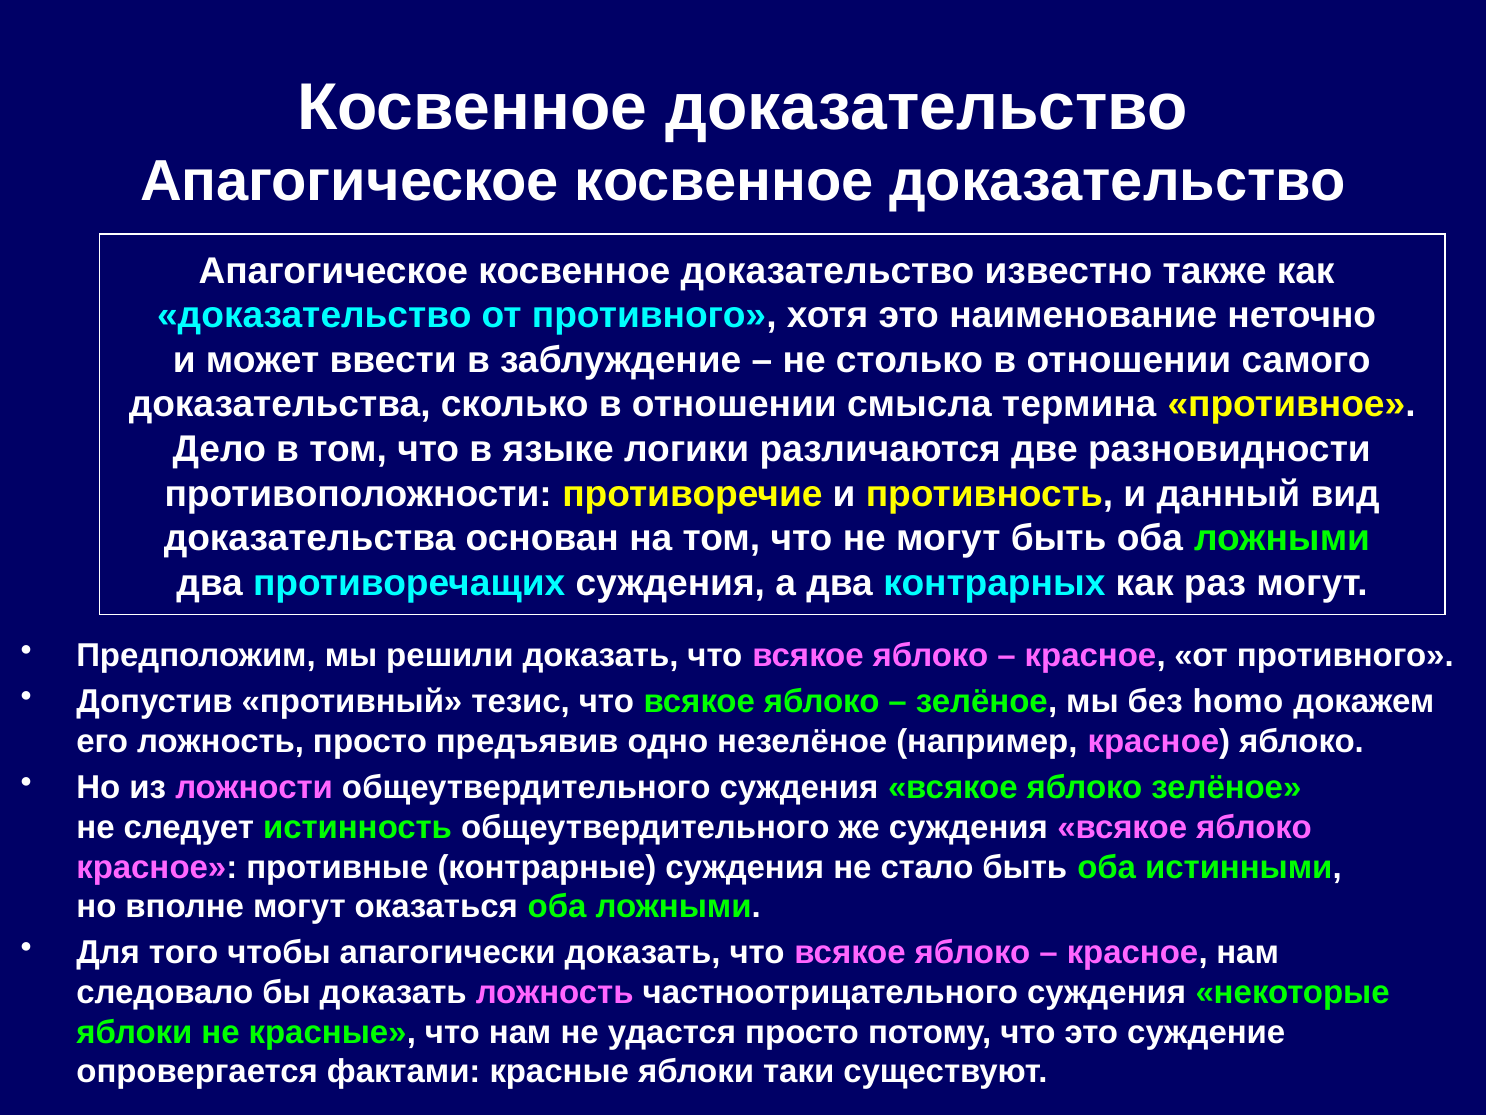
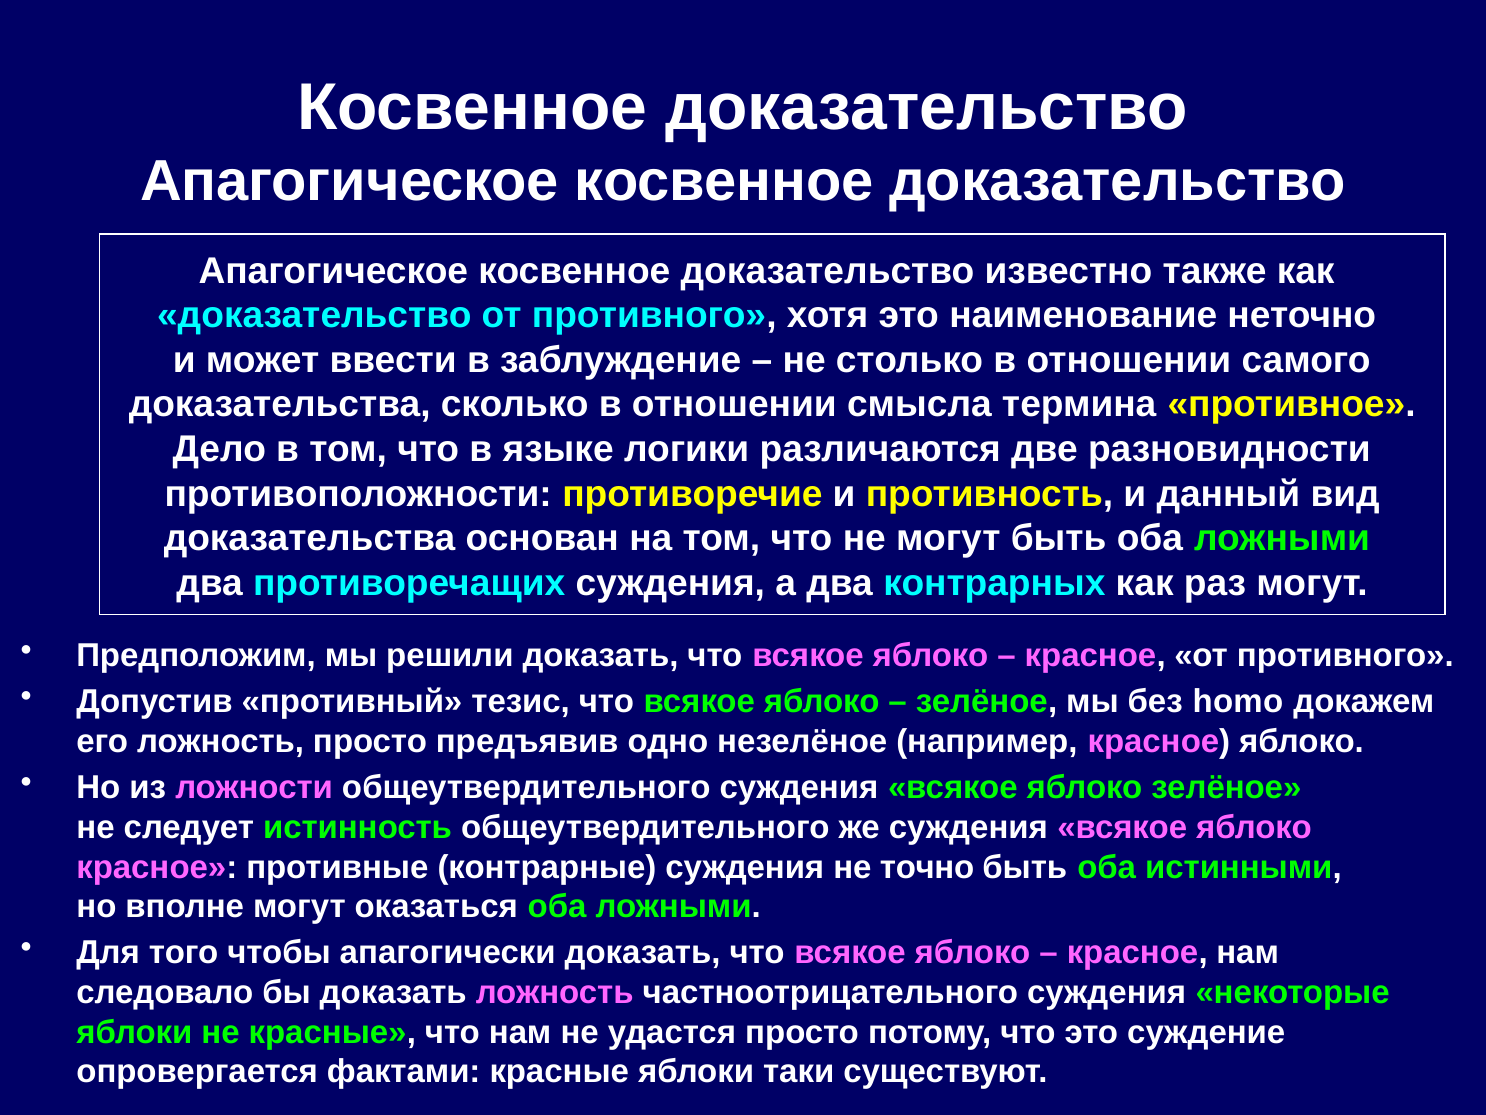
стало: стало -> точно (927, 867)
